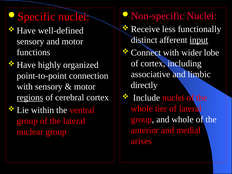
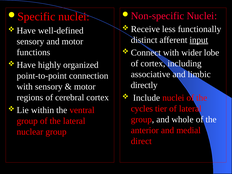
regions underline: present -> none (30, 97)
whole: whole -> cycles (142, 109)
arises: arises -> direct (141, 141)
